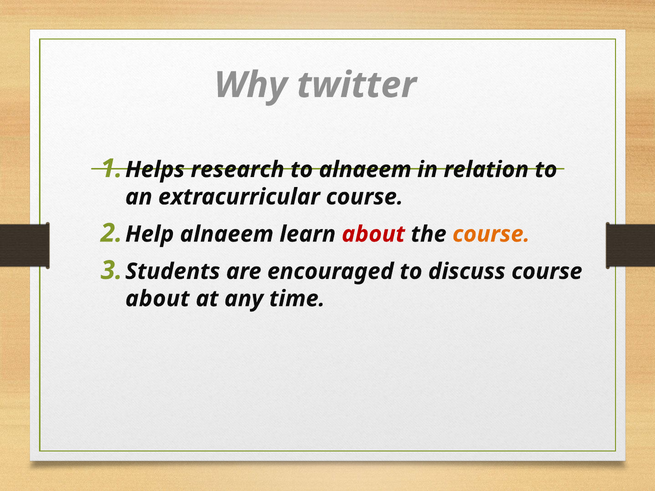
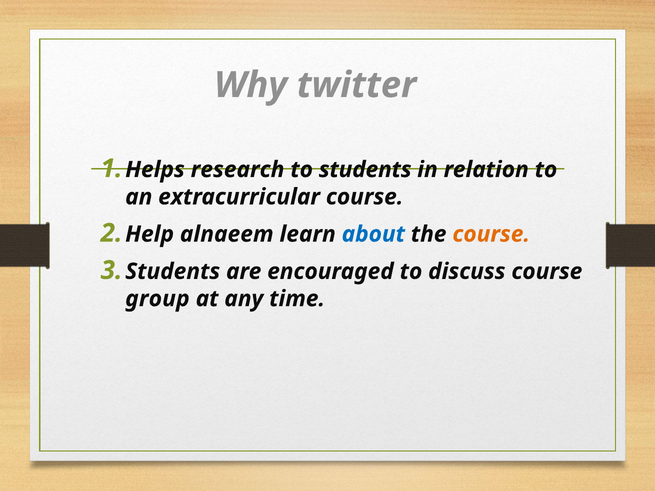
to alnaeem: alnaeem -> students (365, 170)
about colour: red -> blue (373, 234)
about: about -> group (157, 299)
